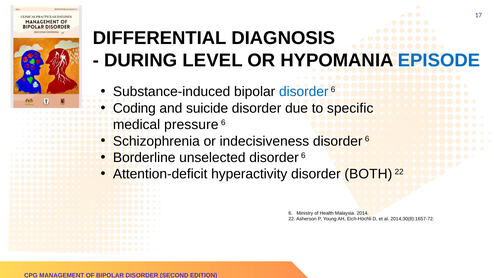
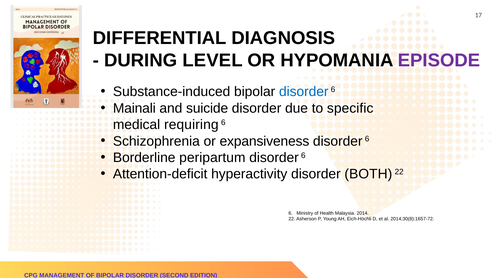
EPISODE colour: blue -> purple (439, 60)
Coding: Coding -> Mainali (134, 108)
pressure: pressure -> requiring (191, 125)
indecisiveness: indecisiveness -> expansiveness (264, 141)
unselected: unselected -> peripartum (212, 158)
